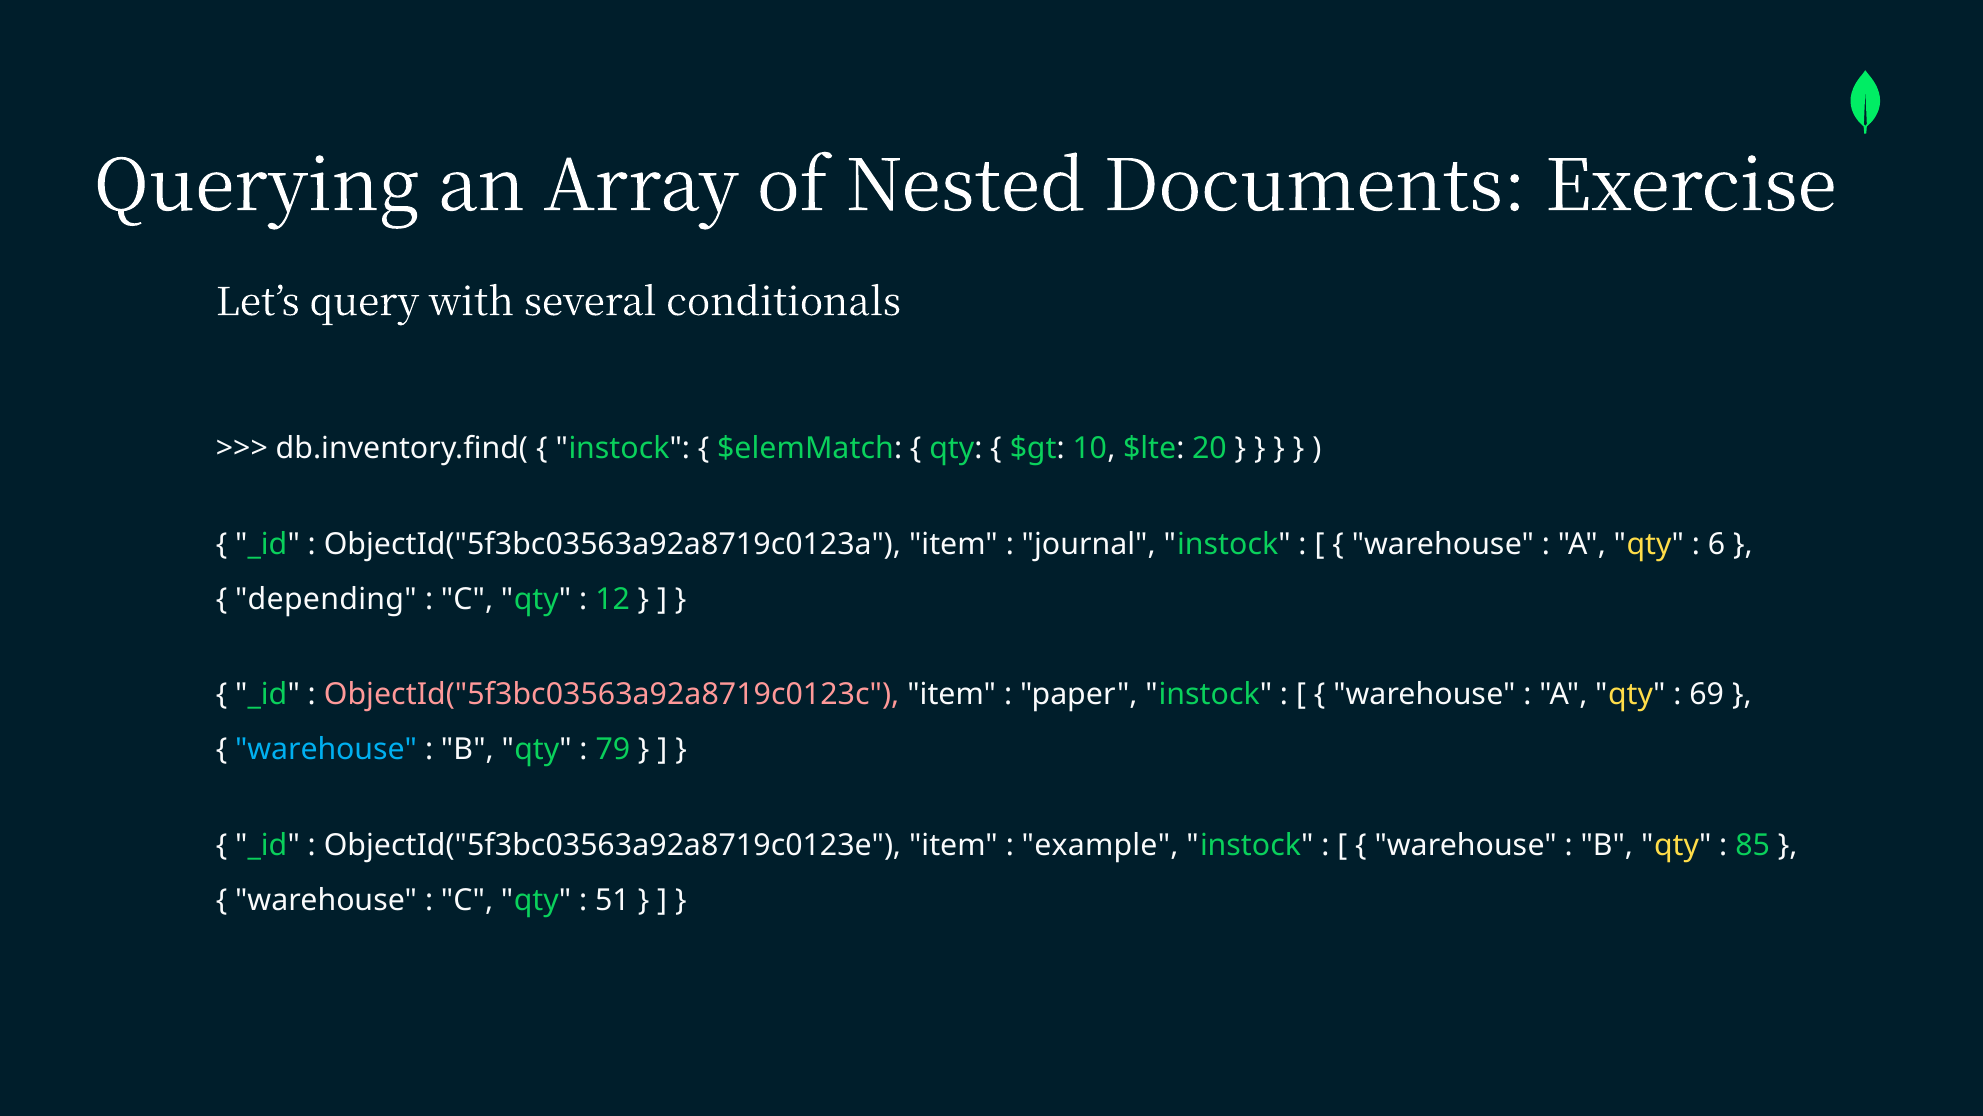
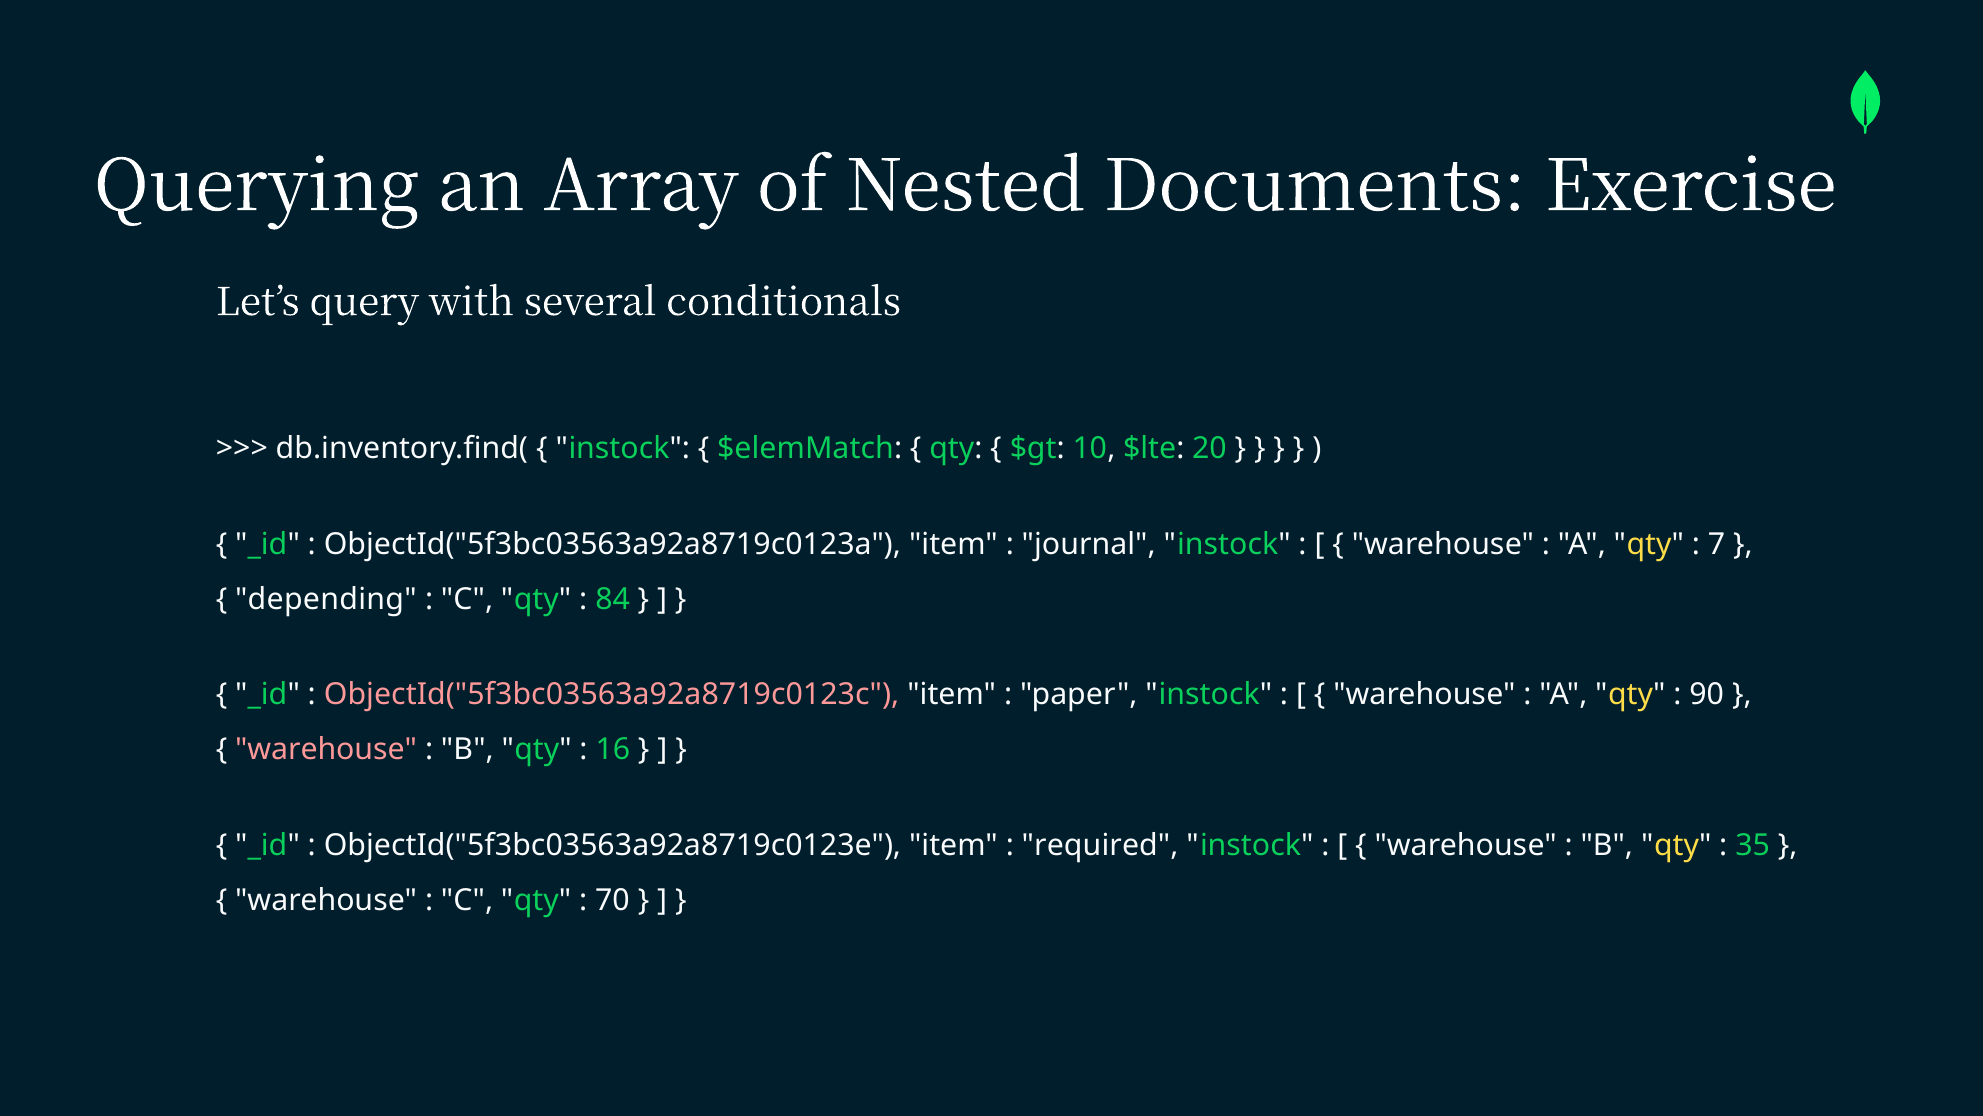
6: 6 -> 7 (1717, 544)
12: 12 -> 84 (613, 599)
69: 69 -> 90 (1707, 695)
warehouse colour: light blue -> pink (326, 749)
79: 79 -> 16 (613, 749)
example: example -> required (1100, 845)
85: 85 -> 35 (1753, 845)
51: 51 -> 70 (613, 900)
